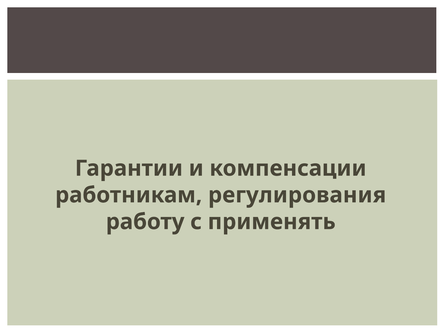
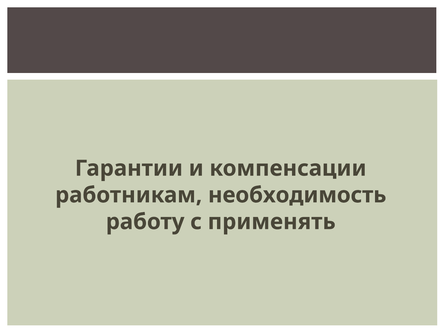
регулирования: регулирования -> необходимость (297, 195)
